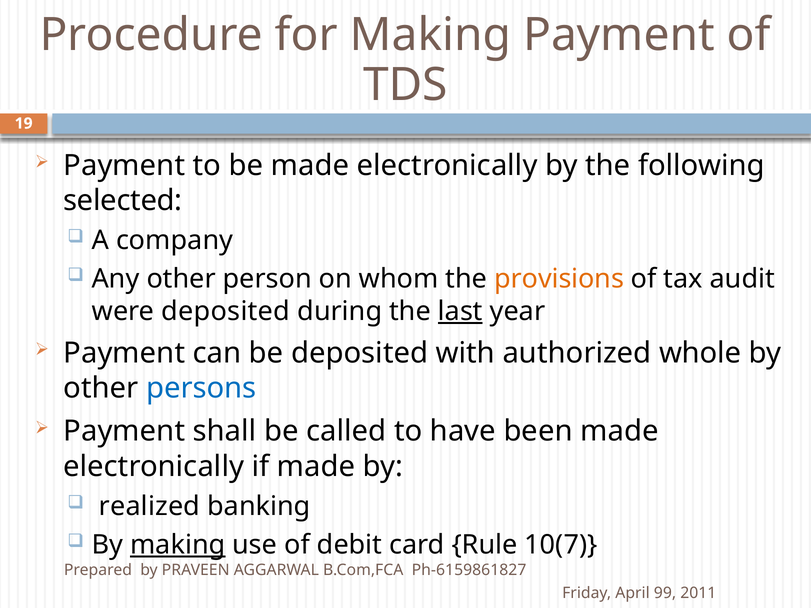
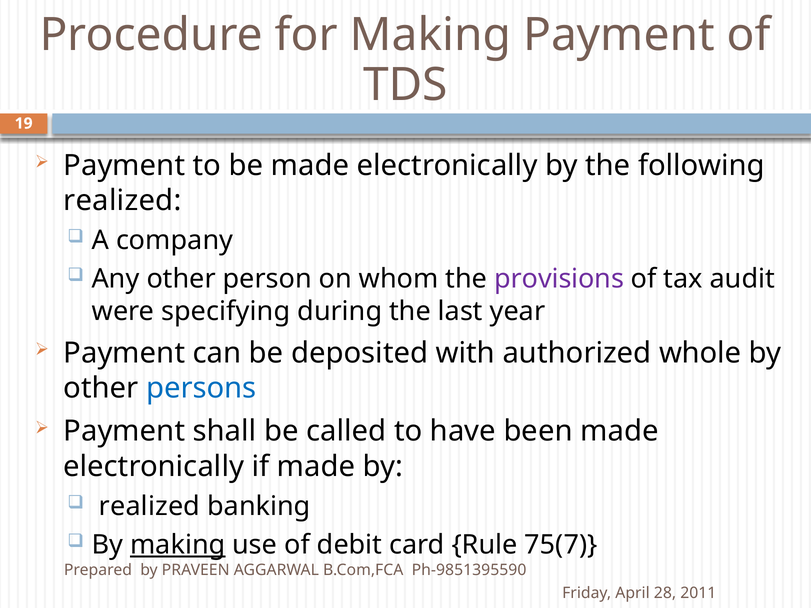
selected: selected -> realized (122, 201)
provisions colour: orange -> purple (559, 279)
were deposited: deposited -> specifying (226, 312)
last underline: present -> none (460, 312)
10(7: 10(7 -> 75(7 (561, 545)
Ph-6159861827: Ph-6159861827 -> Ph-9851395590 (469, 570)
99: 99 -> 28 (665, 593)
